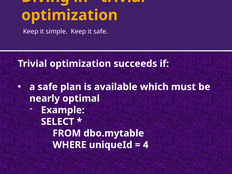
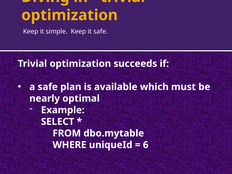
4: 4 -> 6 (146, 145)
